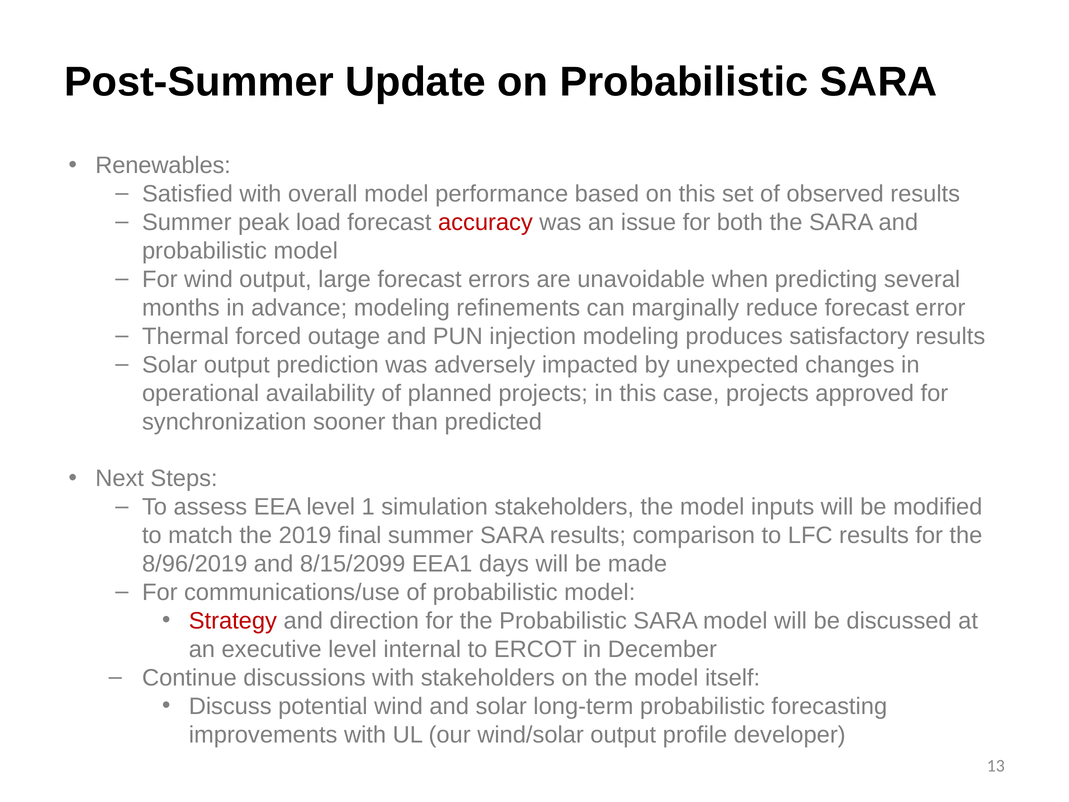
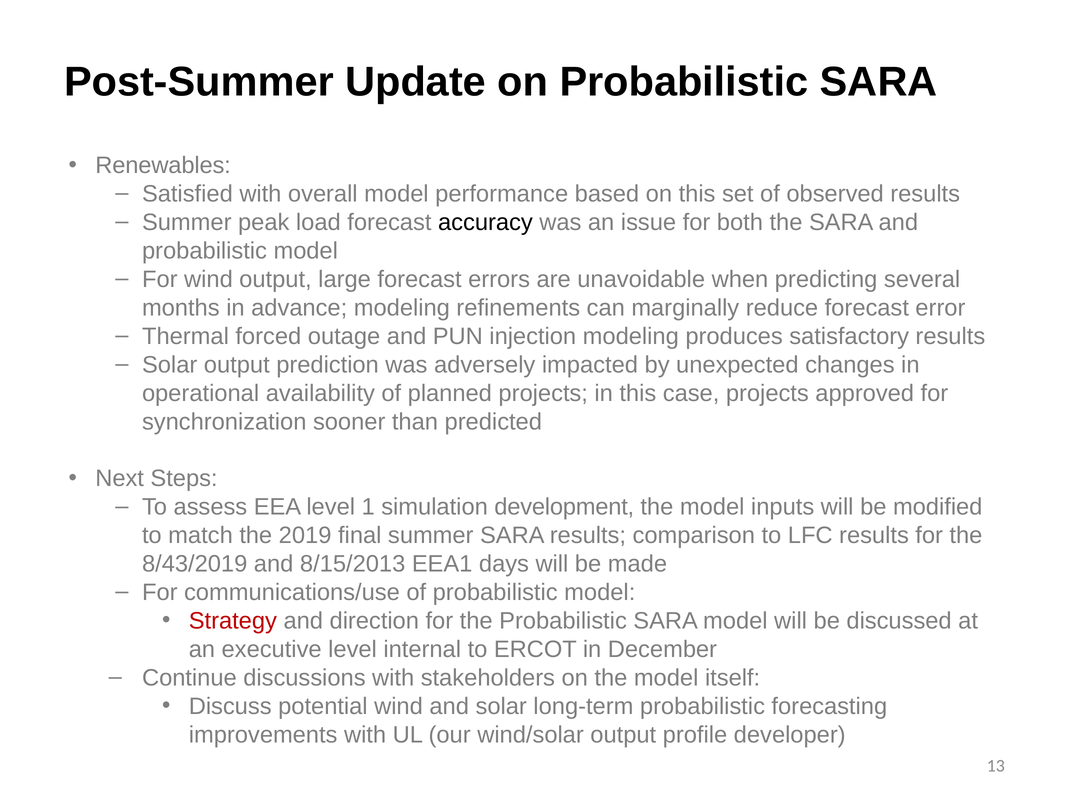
accuracy colour: red -> black (485, 222)
simulation stakeholders: stakeholders -> development (564, 507)
8/96/2019: 8/96/2019 -> 8/43/2019 (195, 564)
8/15/2099: 8/15/2099 -> 8/15/2013 (353, 564)
